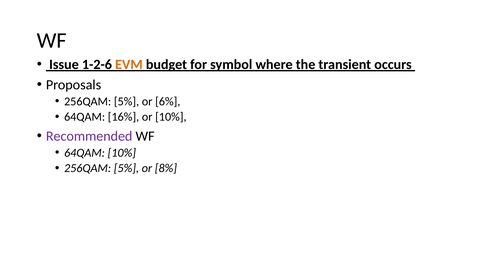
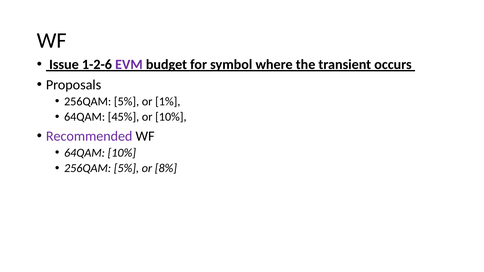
EVM colour: orange -> purple (129, 65)
6%: 6% -> 1% (168, 101)
16%: 16% -> 45% (123, 117)
